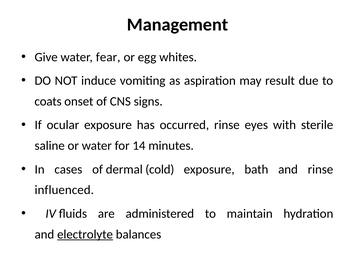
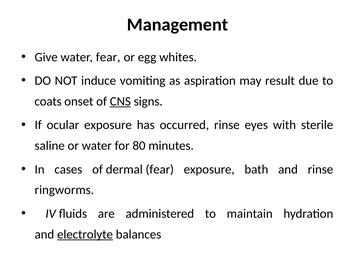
CNS underline: none -> present (120, 102)
14: 14 -> 80 (139, 146)
dermal cold: cold -> fear (160, 169)
influenced: influenced -> ringworms (64, 190)
